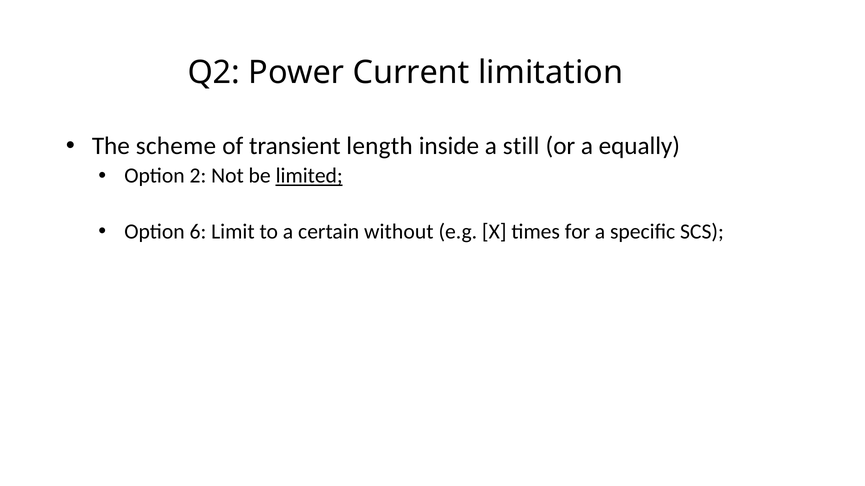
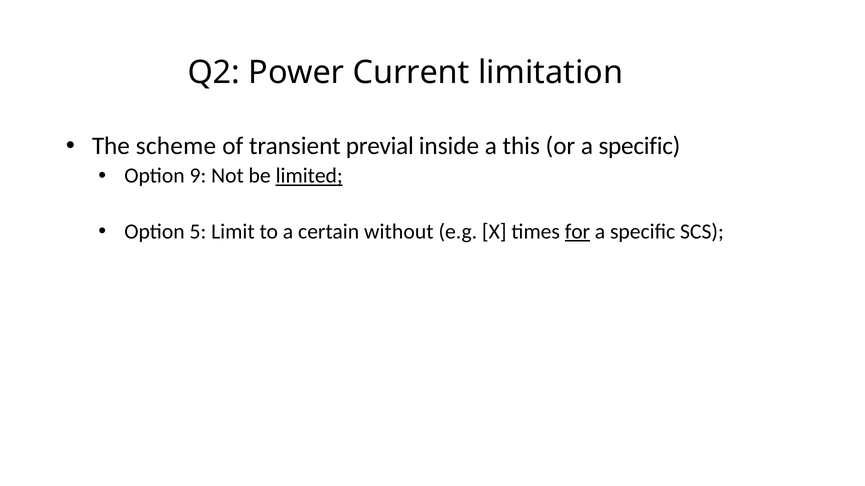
length: length -> previal (380, 146)
still: still -> this (521, 146)
or a equally: equally -> specific (639, 146)
2: 2 -> 9 (198, 176)
6: 6 -> 5 (198, 232)
for underline: none -> present (577, 232)
